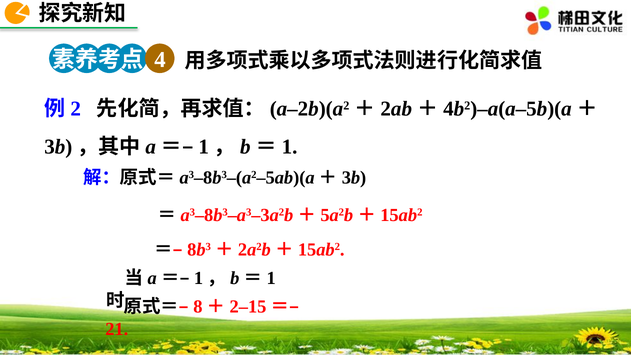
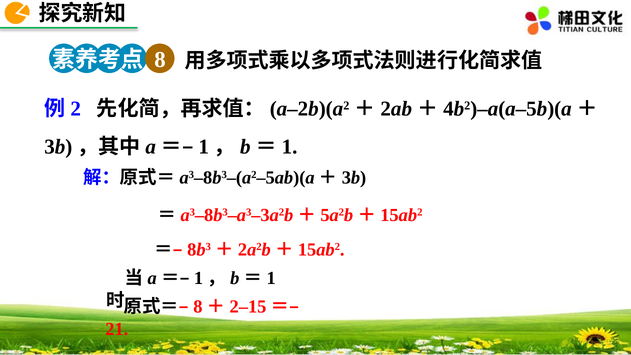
4: 4 -> 8 (160, 60)
